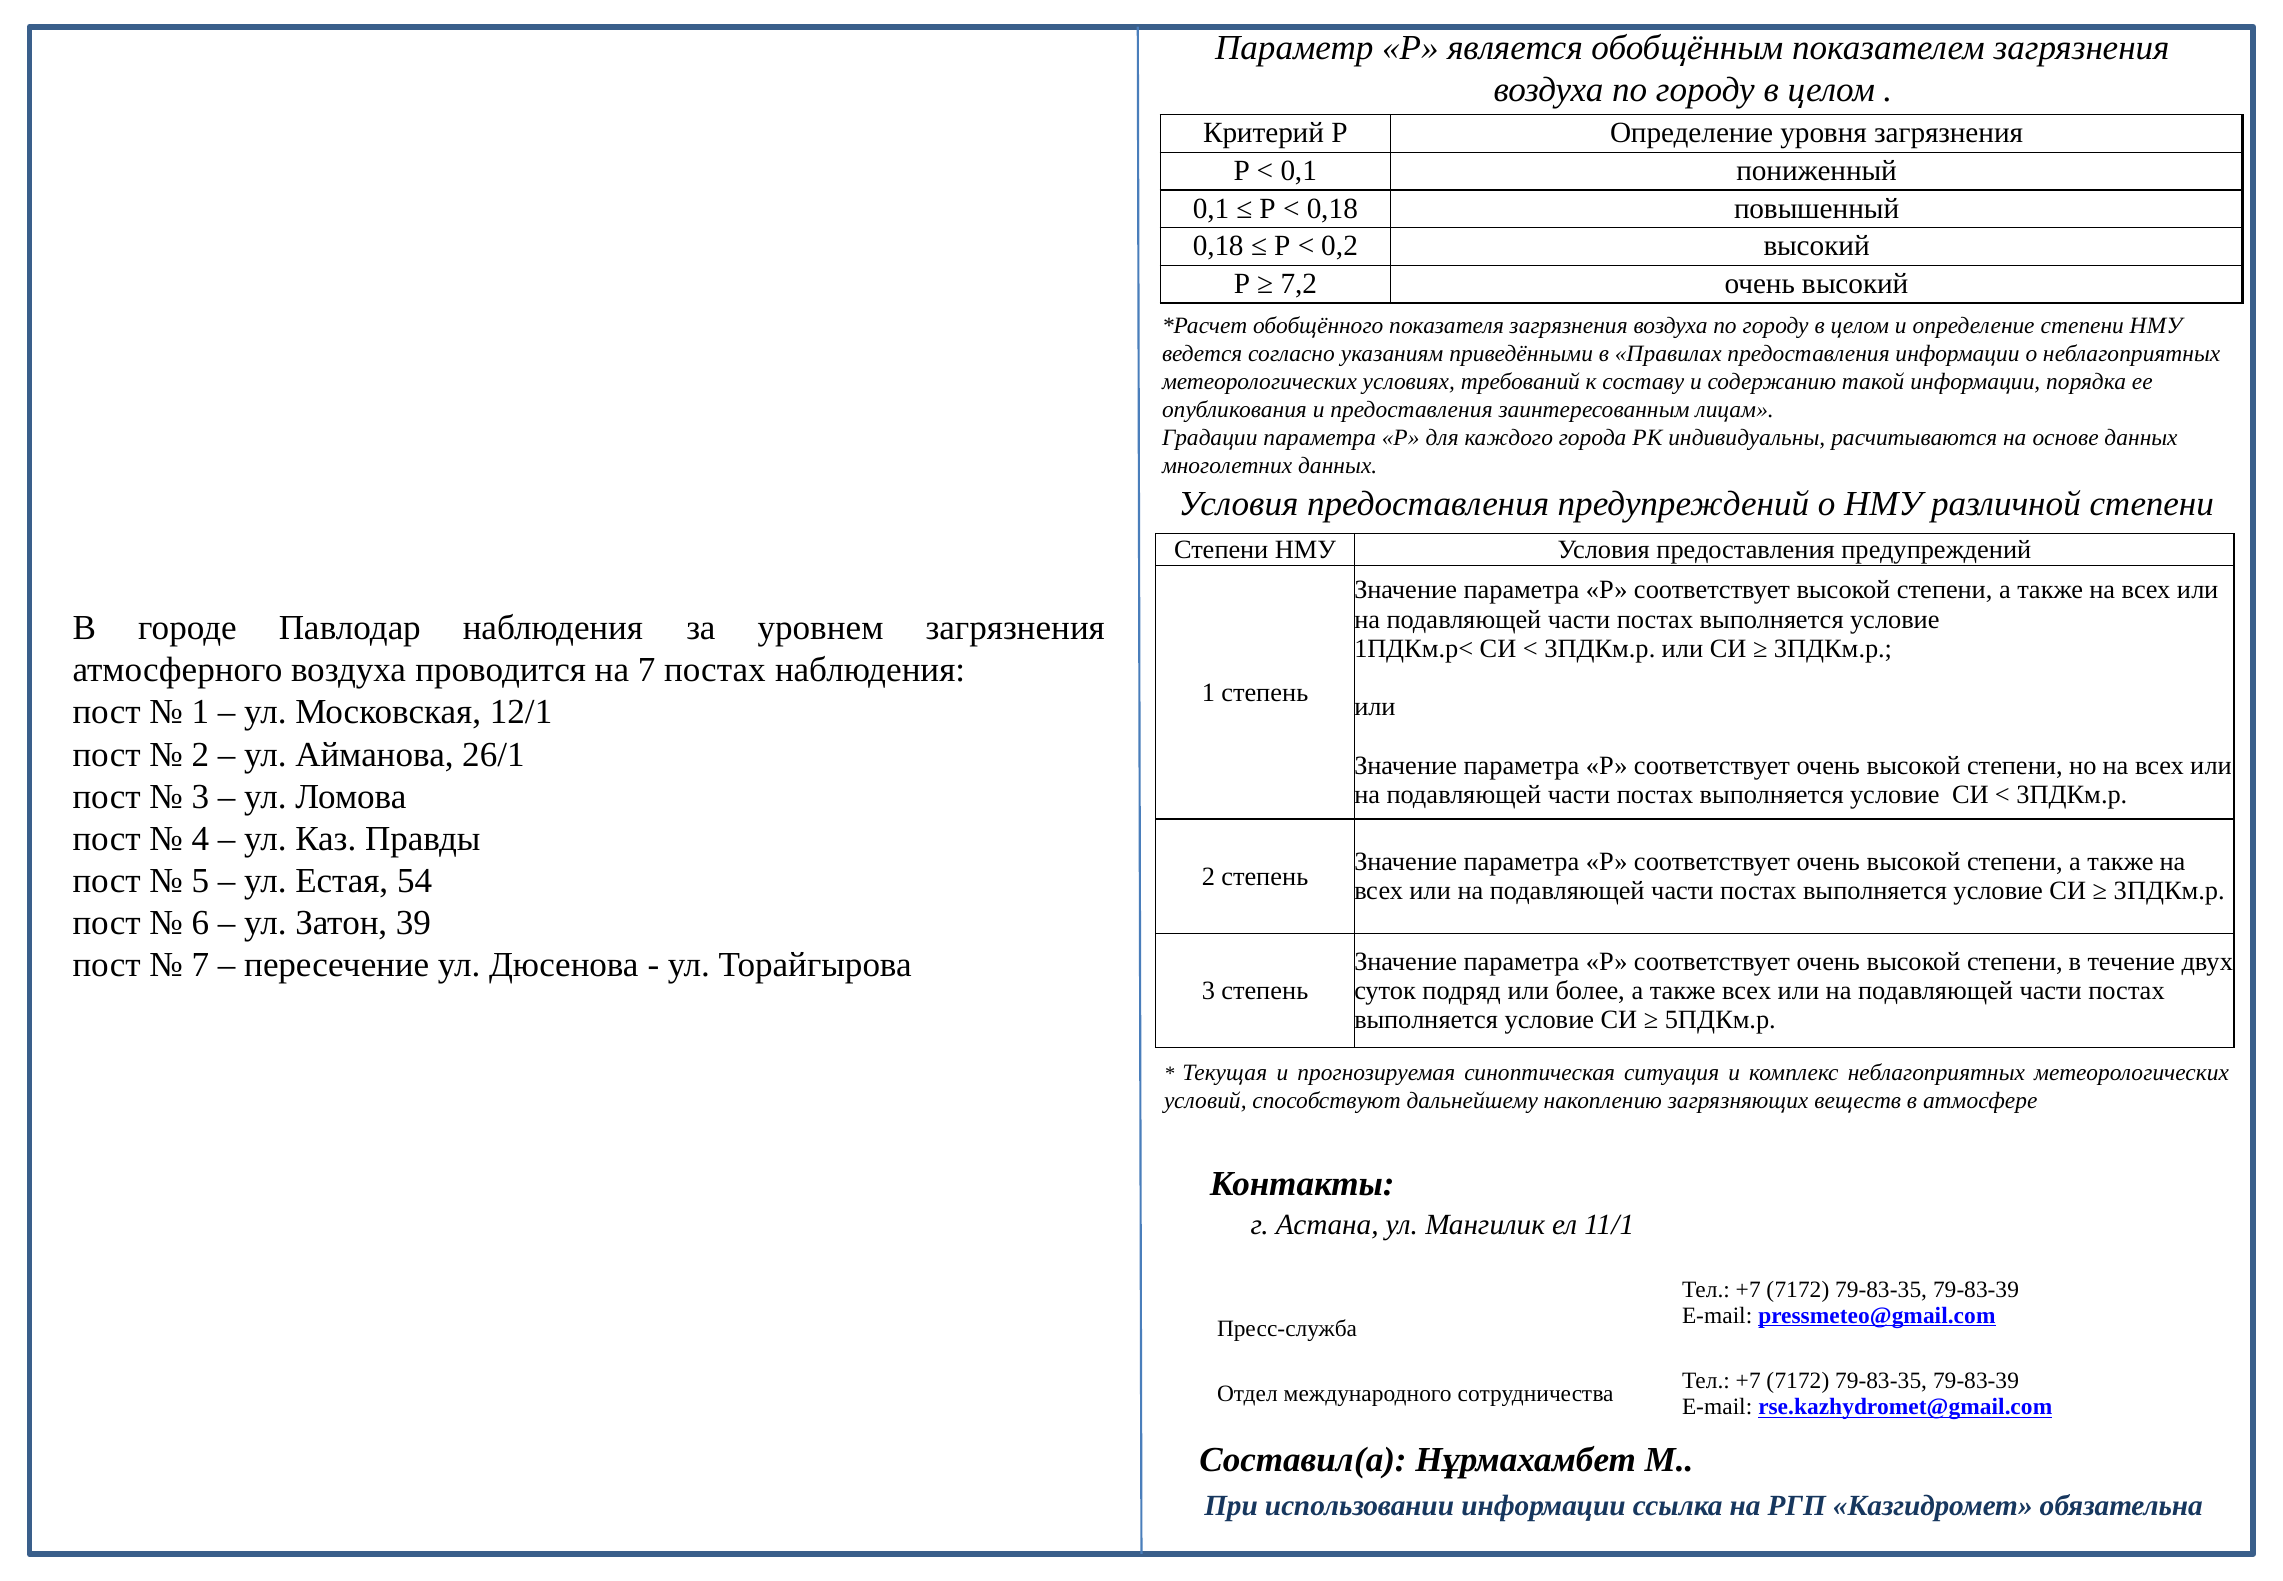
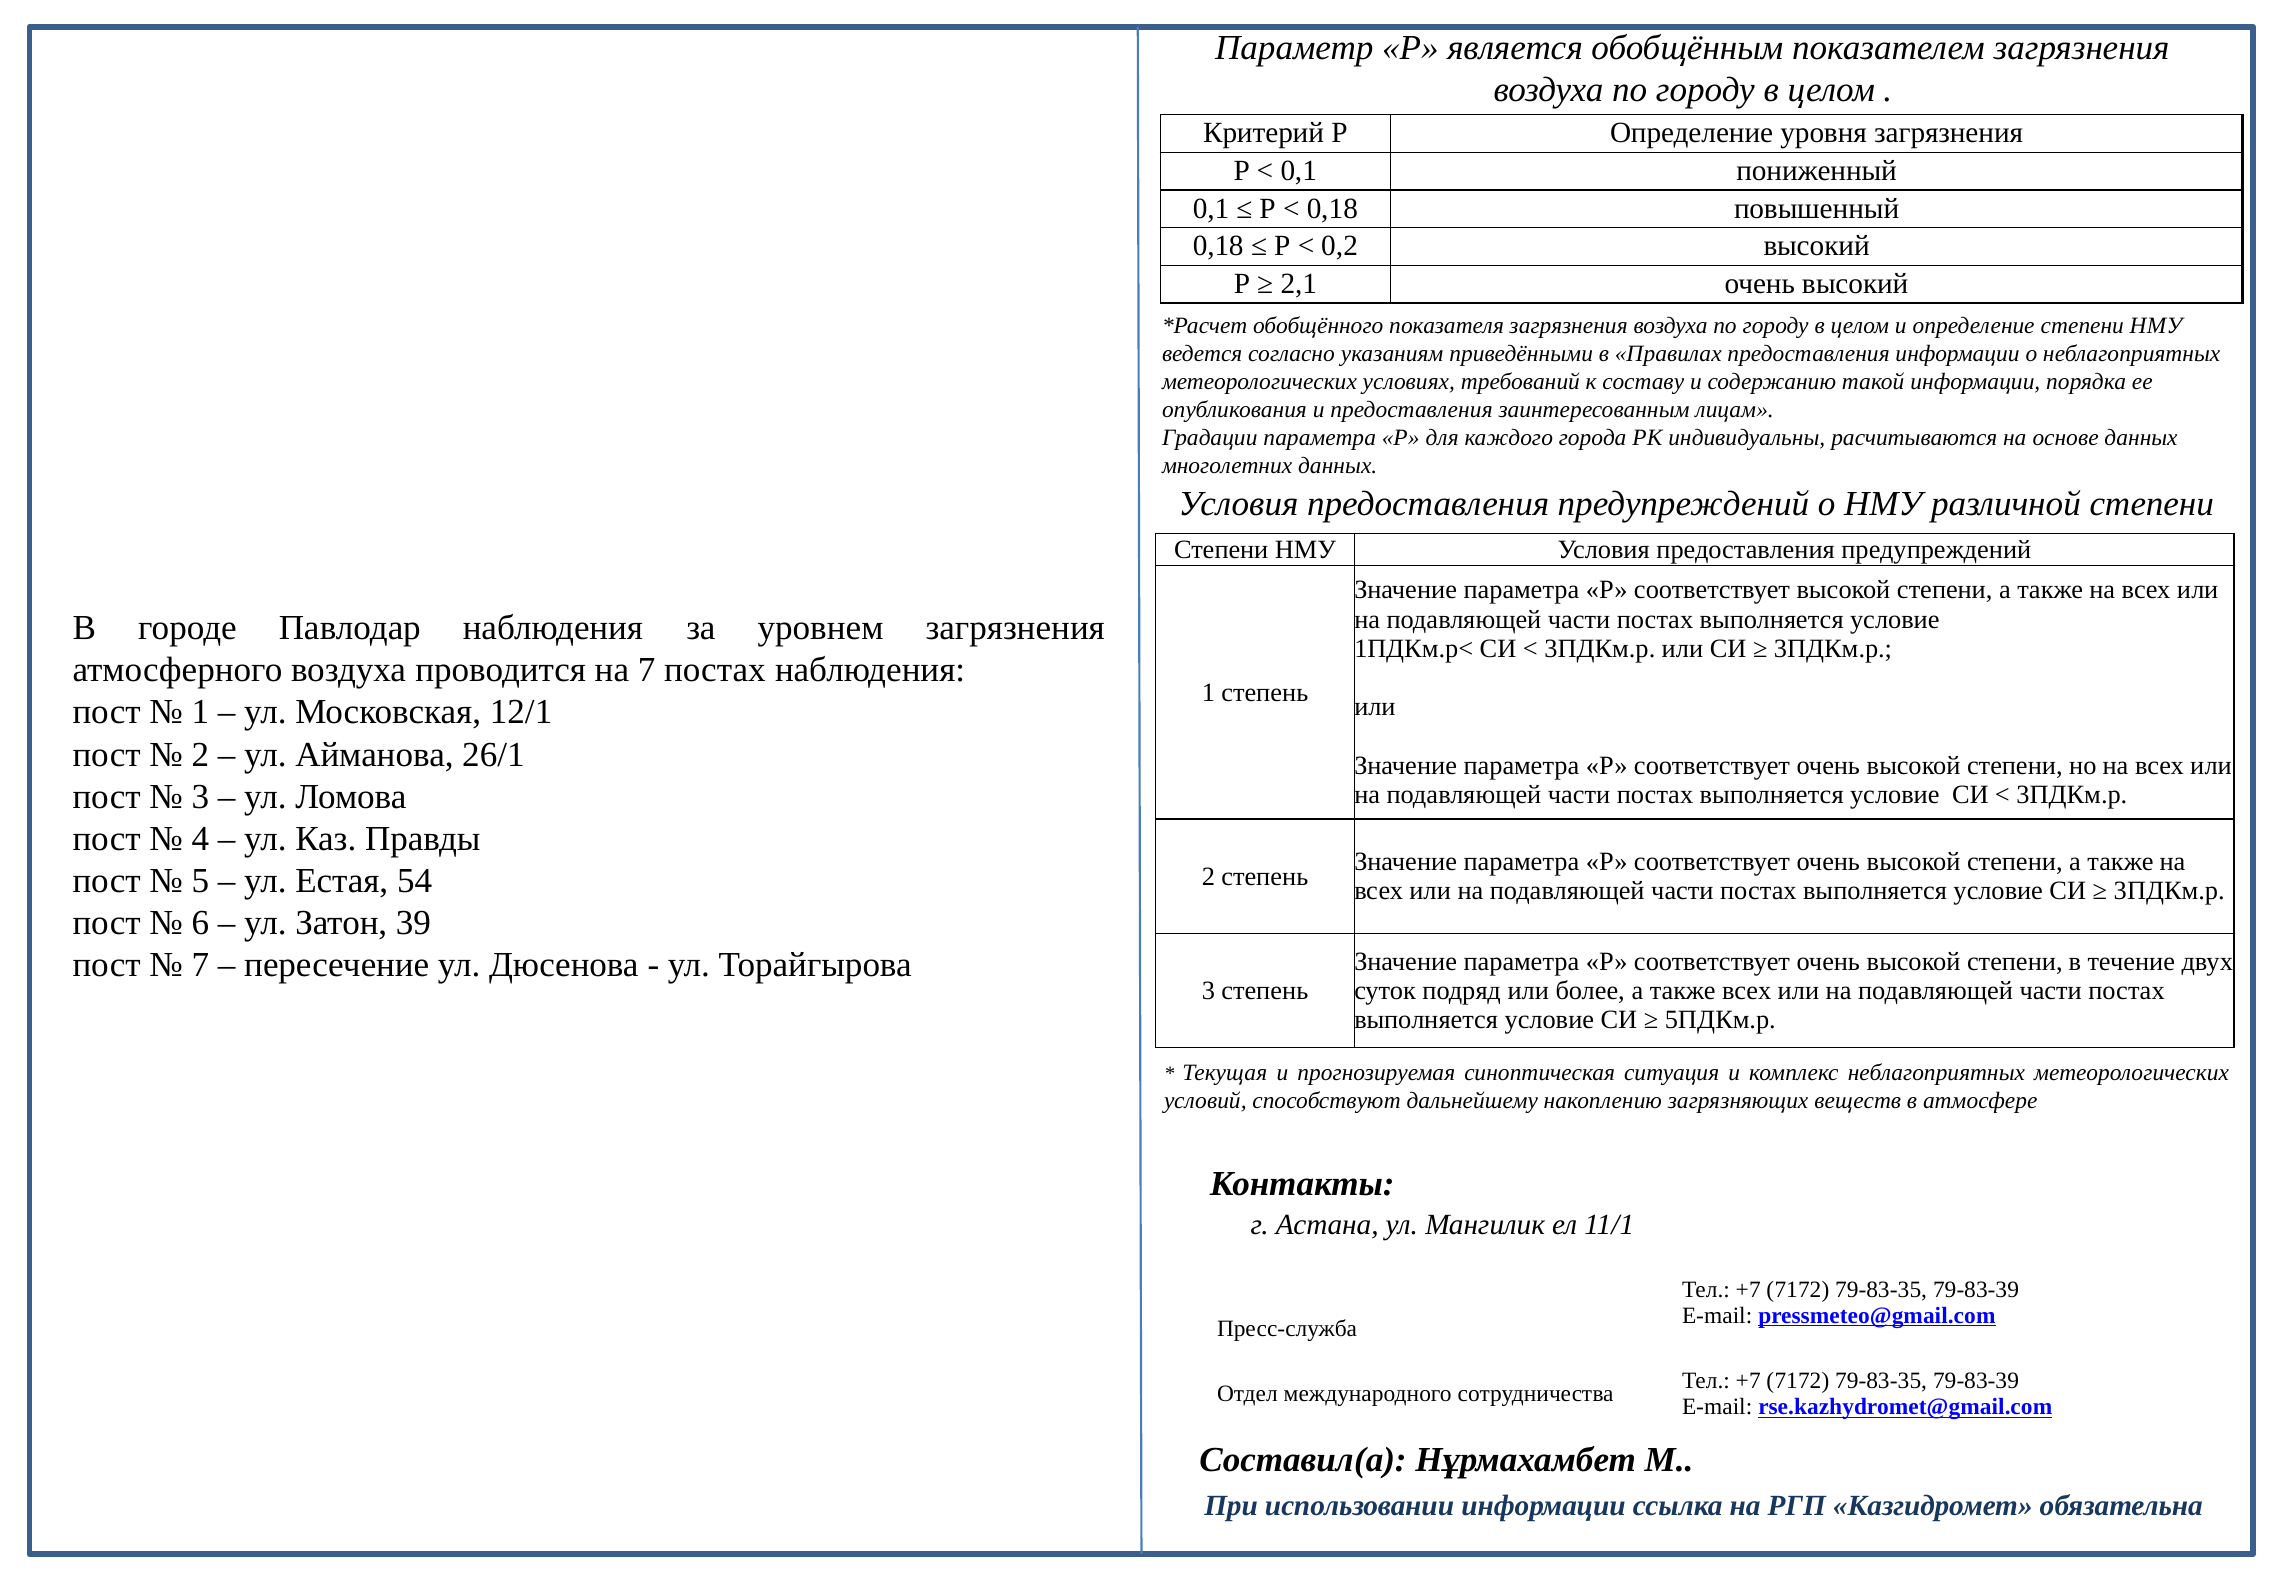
7,2: 7,2 -> 2,1 (1299, 284)
